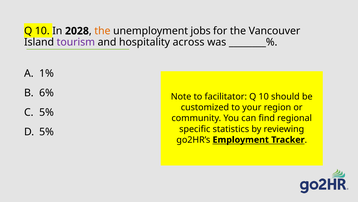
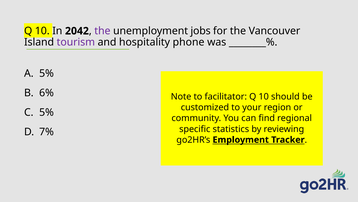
2028: 2028 -> 2042 (77, 31)
the colour: orange -> purple (102, 31)
across: across -> phone (189, 42)
1%: 1% -> 5% (47, 73)
5%: 5% -> 7% (47, 132)
